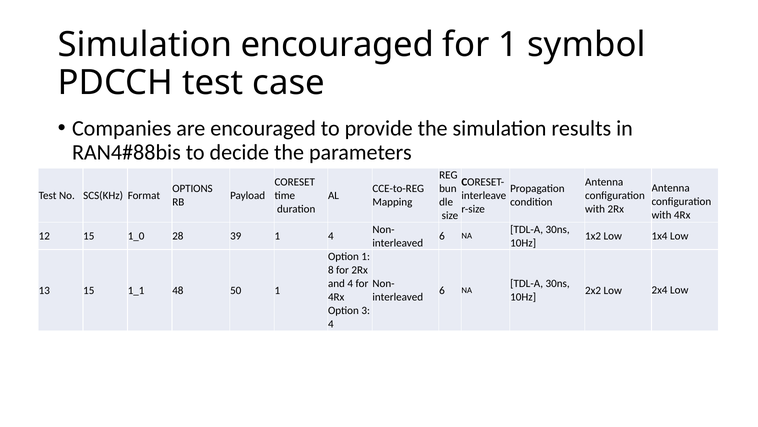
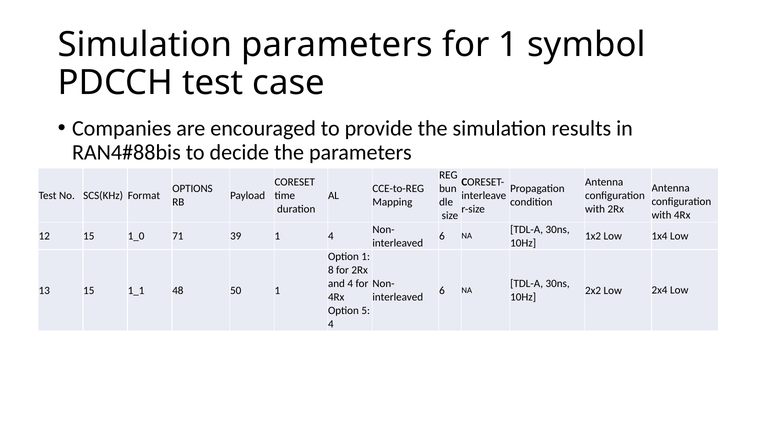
Simulation encouraged: encouraged -> parameters (337, 45)
28: 28 -> 71 (178, 236)
3: 3 -> 5 (366, 310)
